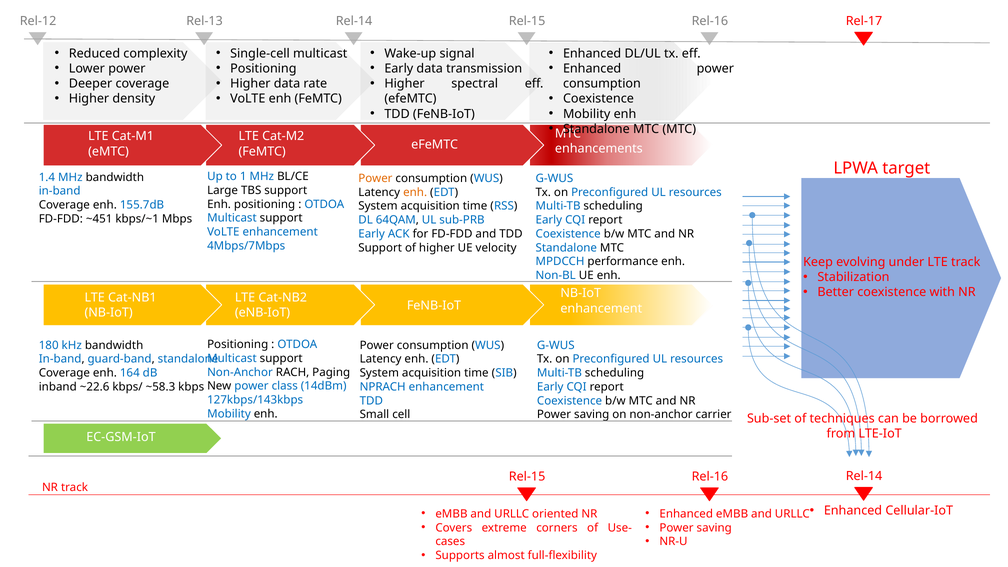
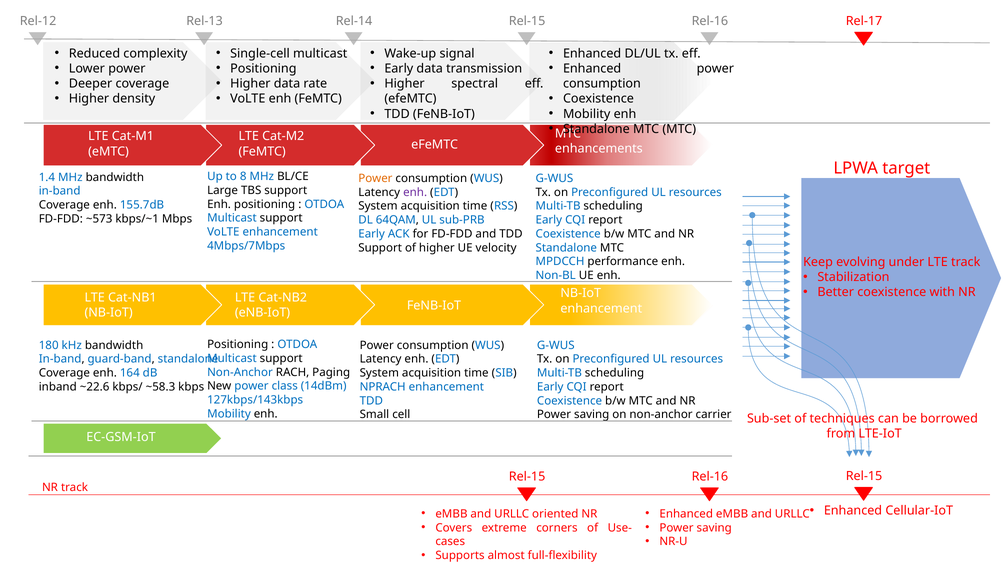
1: 1 -> 8 (243, 177)
enh colour: orange -> purple (415, 192)
~451: ~451 -> ~573 (99, 219)
Rel-14: Rel-14 -> Rel-15 (864, 476)
